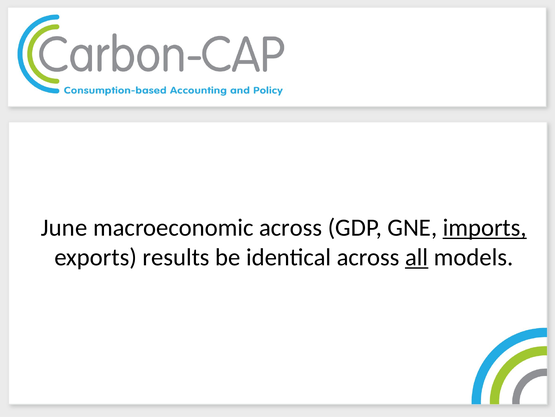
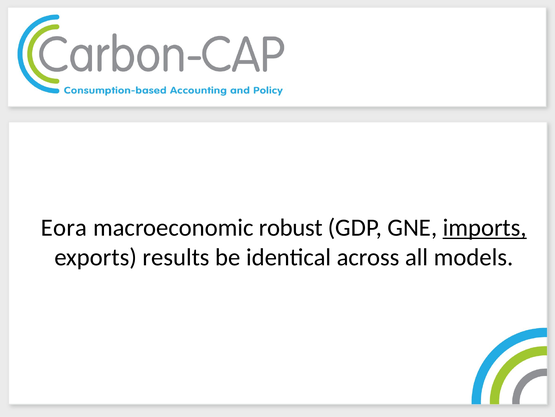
June: June -> Eora (64, 227)
macroeconomic across: across -> robust (291, 227)
all underline: present -> none (417, 257)
